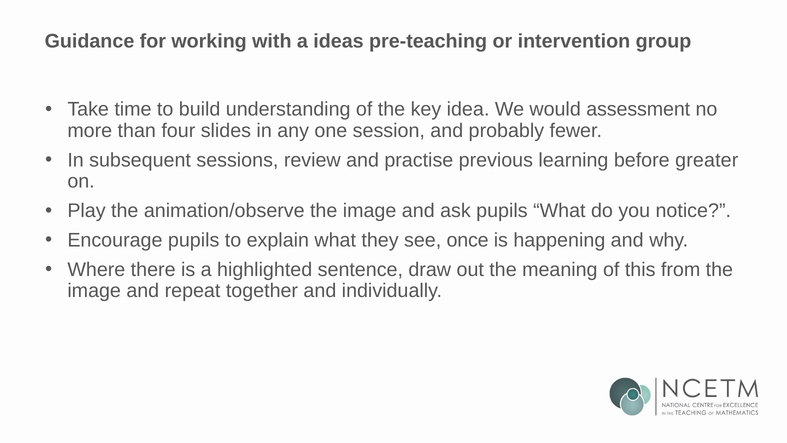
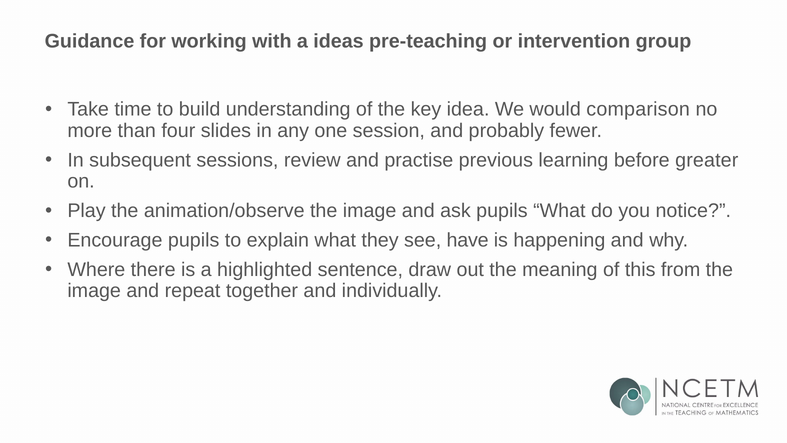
assessment: assessment -> comparison (638, 109)
once: once -> have (468, 240)
